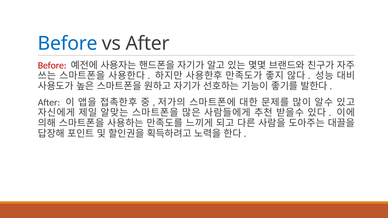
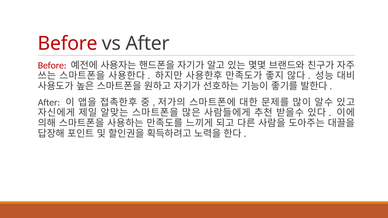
Before colour: blue -> red (68, 43)
